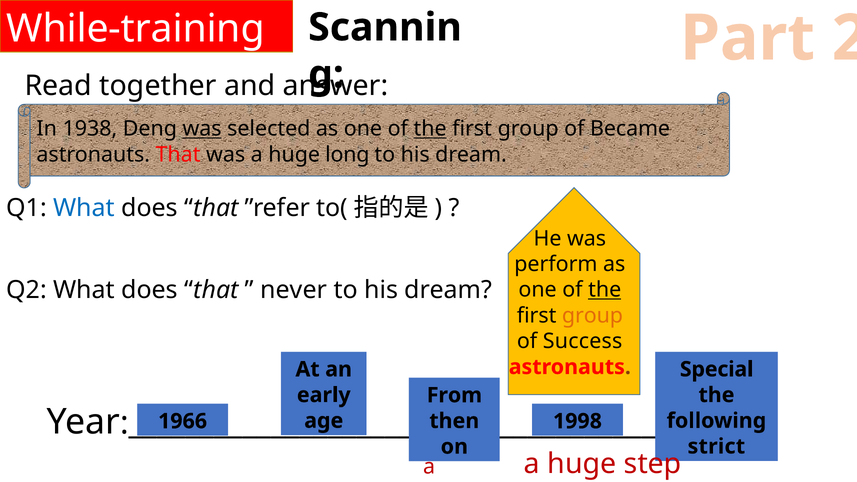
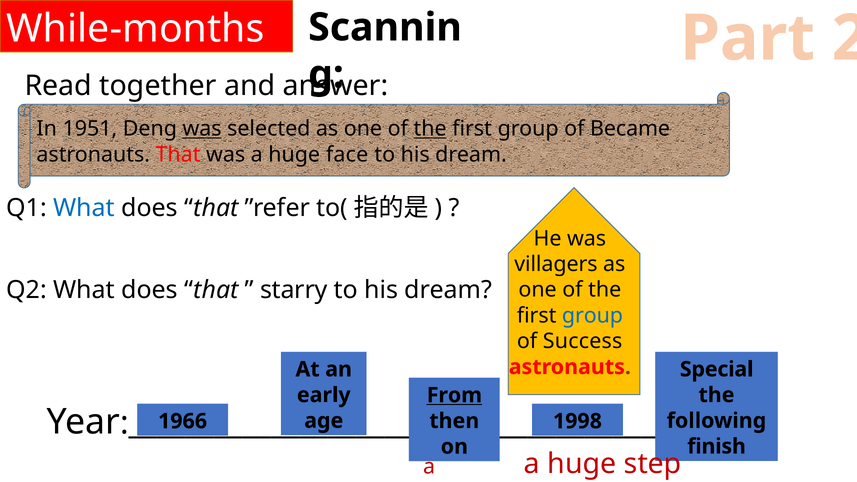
While-training: While-training -> While-months (135, 29)
1938: 1938 -> 1951 (90, 129)
long: long -> face (347, 154)
perform: perform -> villagers (556, 264)
never: never -> starry (294, 290)
the underline: present -> none (605, 290)
group colour: orange -> blue (592, 316)
From underline: none -> present (454, 395)
strict: strict -> finish (717, 446)
